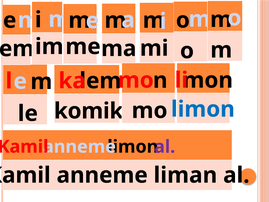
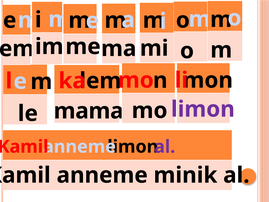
limon colour: blue -> purple (203, 109)
komik: komik -> mama (89, 111)
liman: liman -> minik (185, 175)
